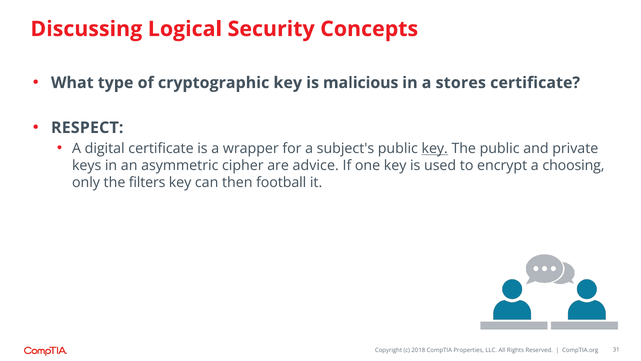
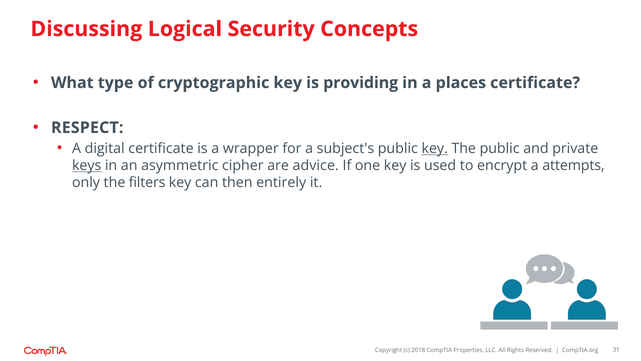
malicious: malicious -> providing (361, 83)
stores: stores -> places (461, 83)
keys underline: none -> present (87, 165)
choosing: choosing -> attempts (573, 165)
football: football -> entirely (281, 183)
